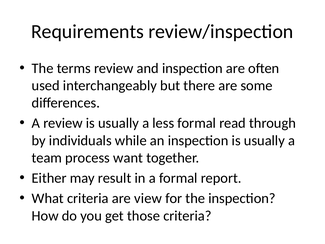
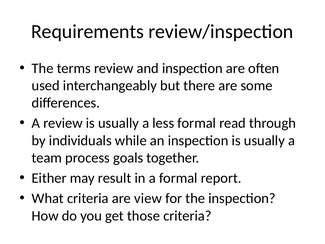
want: want -> goals (128, 158)
